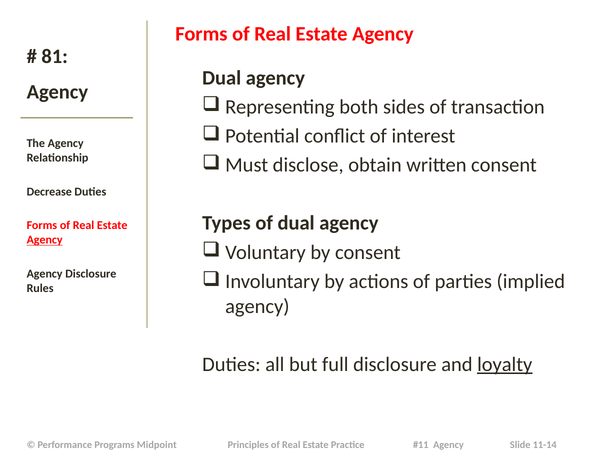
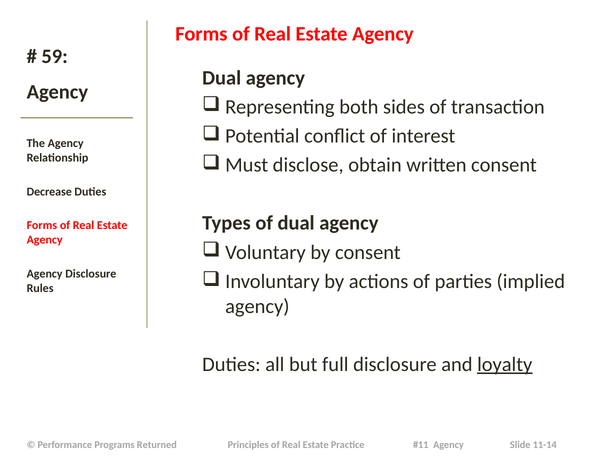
81: 81 -> 59 (55, 57)
Agency underline: present -> none (45, 240)
Midpoint: Midpoint -> Returned (157, 445)
